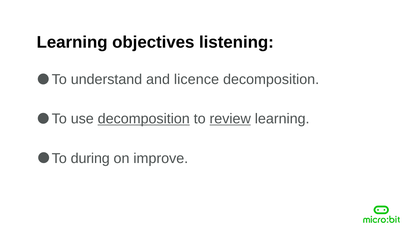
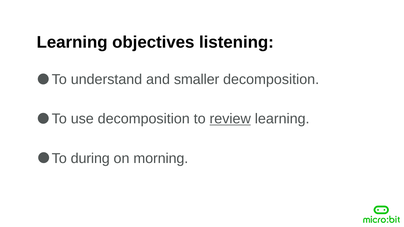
licence: licence -> smaller (197, 80)
decomposition underline: present -> none (144, 119)
improve: improve -> morning (161, 158)
